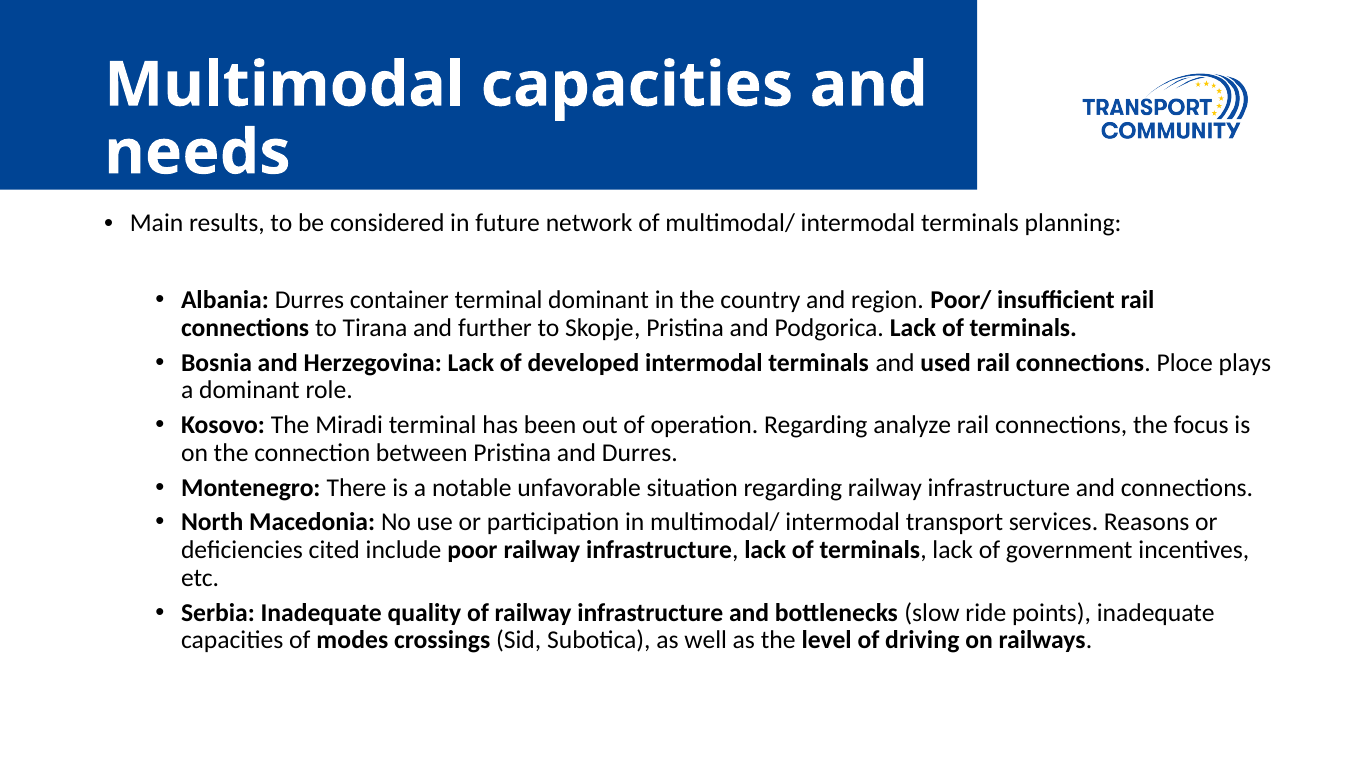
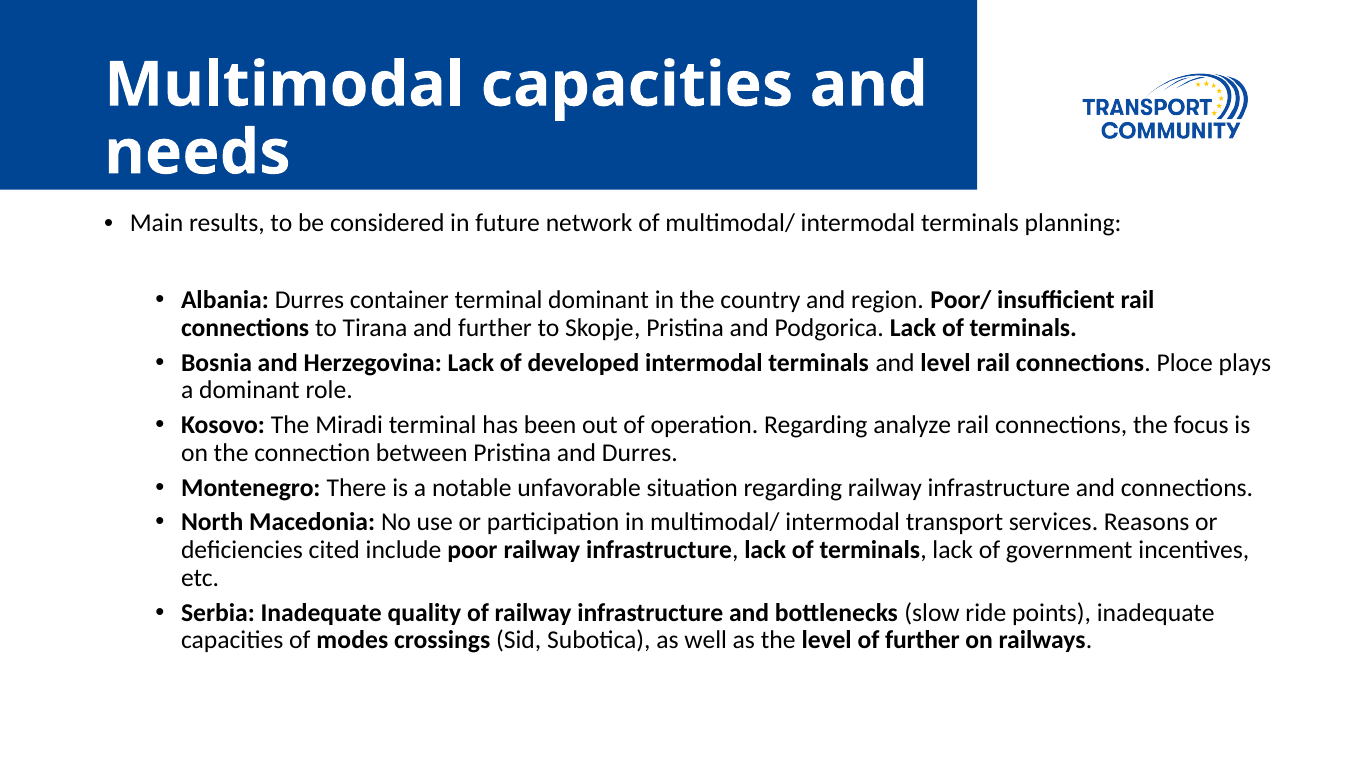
and used: used -> level (946, 363)
of driving: driving -> further (922, 640)
